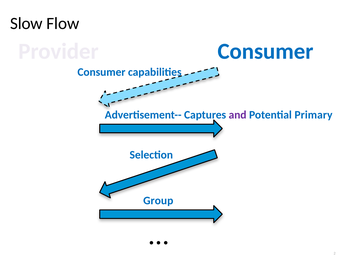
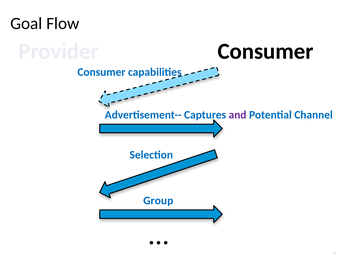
Slow: Slow -> Goal (26, 23)
Consumer colour: blue -> black (266, 51)
Primary: Primary -> Channel (314, 115)
